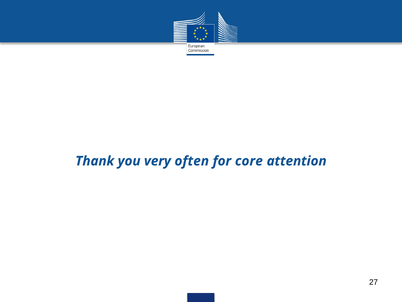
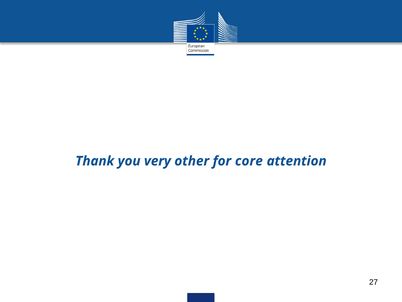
often: often -> other (192, 161)
